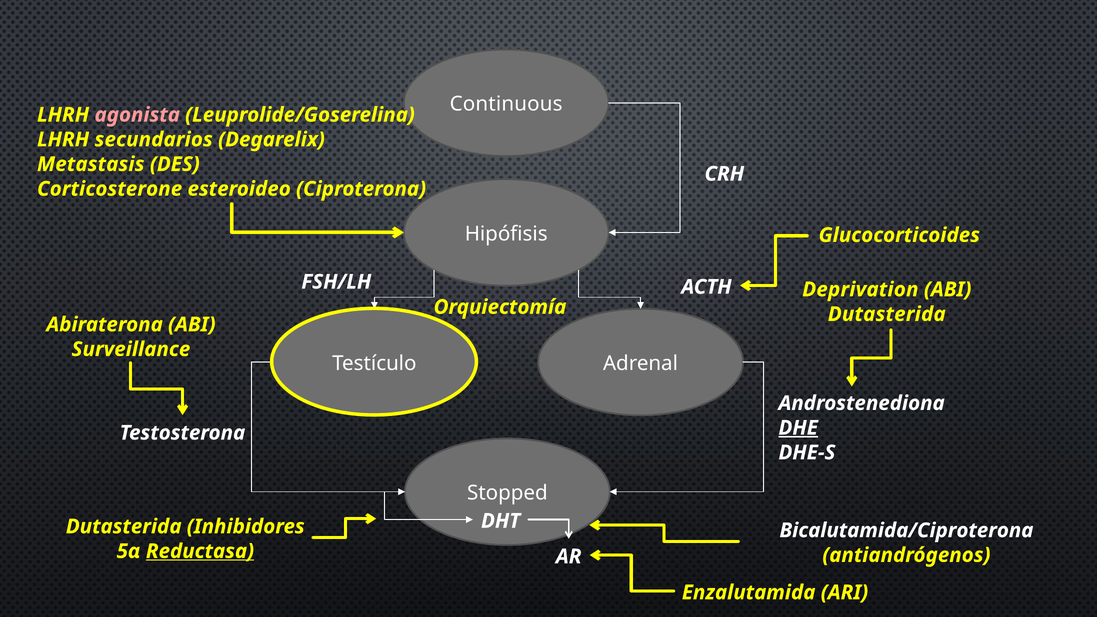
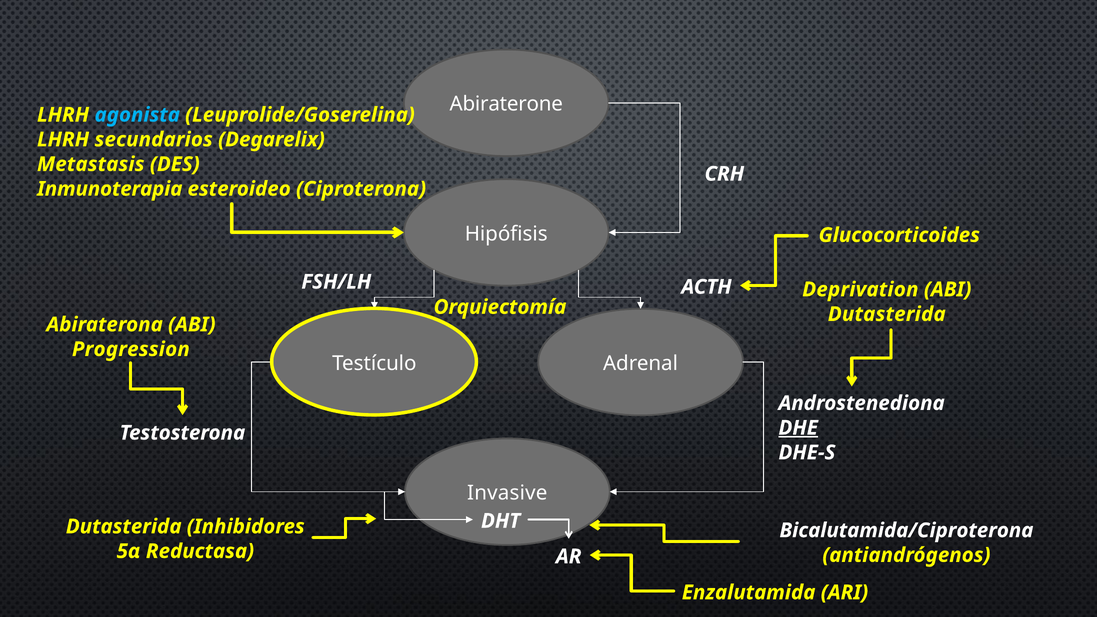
Continuous: Continuous -> Abiraterone (506, 104)
agonista colour: pink -> light blue (137, 115)
Corticosterone: Corticosterone -> Inmunoterapia (110, 189)
Surveillance: Surveillance -> Progression (131, 349)
Stopped: Stopped -> Invasive (507, 493)
Reductasa underline: present -> none (200, 551)
